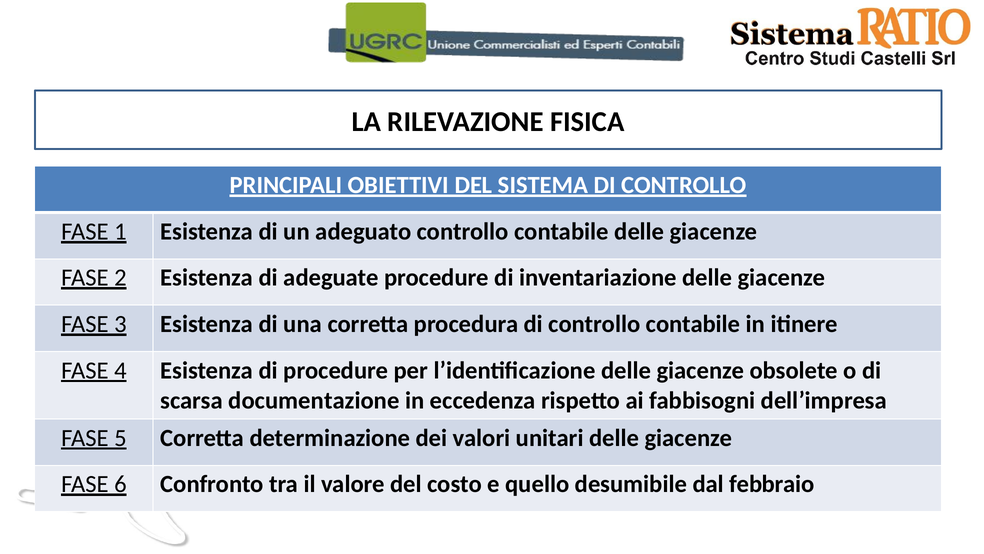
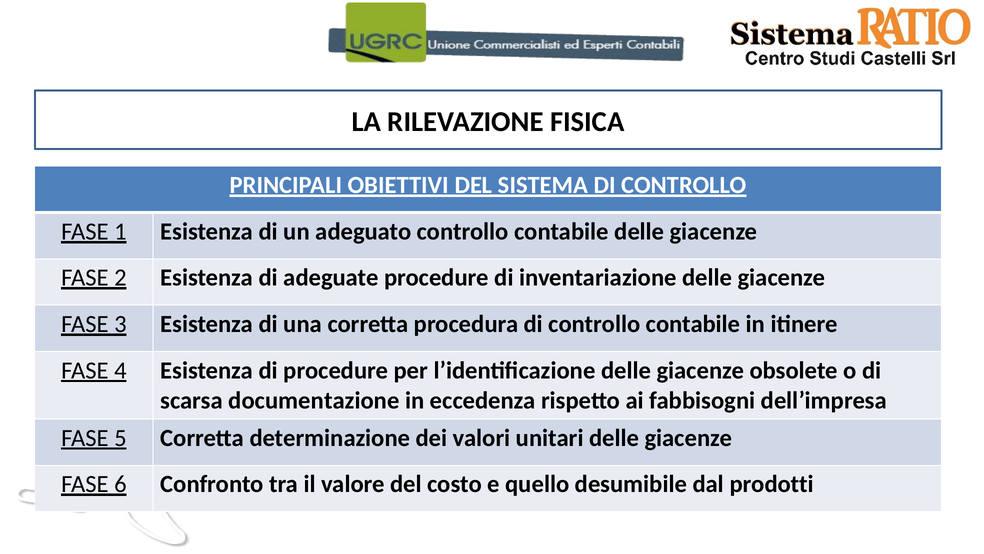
febbraio: febbraio -> prodotti (772, 484)
